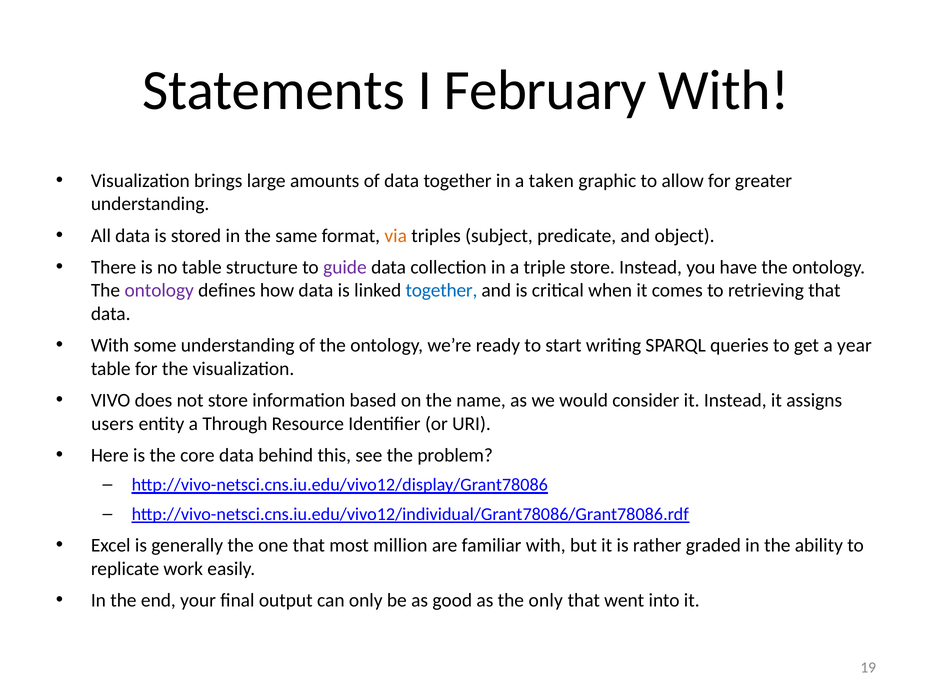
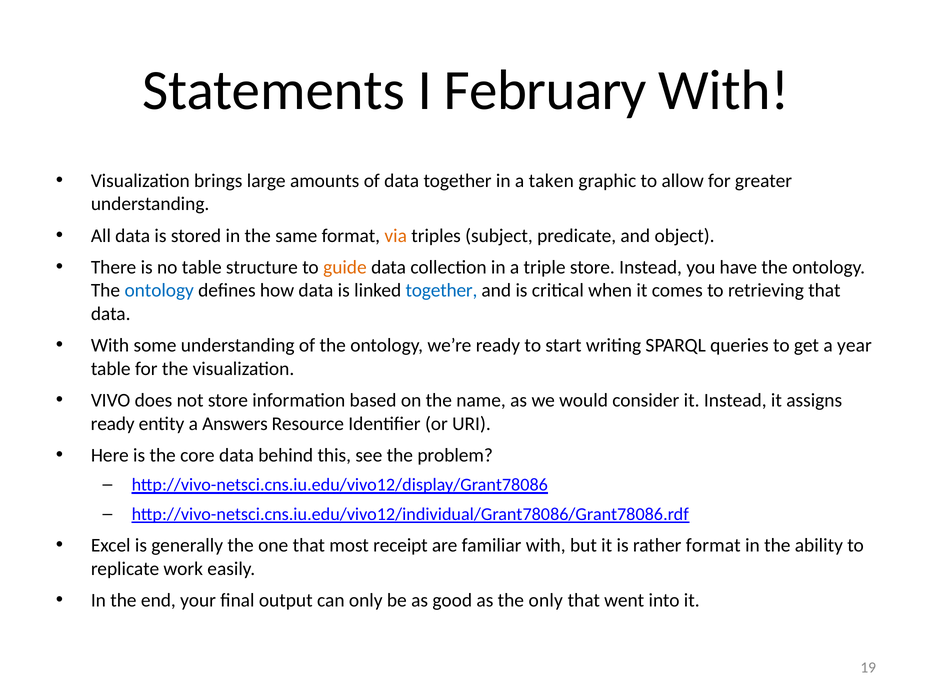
guide colour: purple -> orange (345, 267)
ontology colour: purple -> blue (159, 291)
users: users -> ready (113, 424)
Through: Through -> Answers (235, 424)
million: million -> receipt (400, 545)
rather graded: graded -> format (713, 545)
